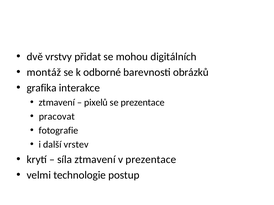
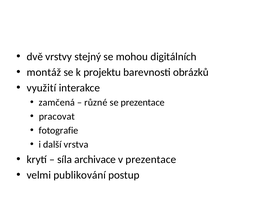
přidat: přidat -> stejný (88, 57)
odborné: odborné -> projektu (102, 72)
grafika: grafika -> využití (41, 88)
ztmavení: ztmavení -> zamčená (57, 103)
pixelů: pixelů -> různé (96, 103)
další vrstev: vrstev -> vrstva (76, 145)
síla ztmavení: ztmavení -> archivace (95, 160)
technologie: technologie -> publikování (80, 175)
